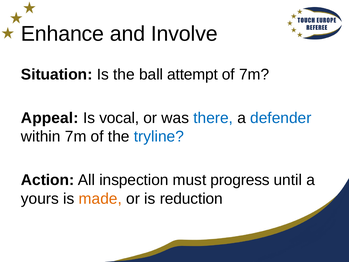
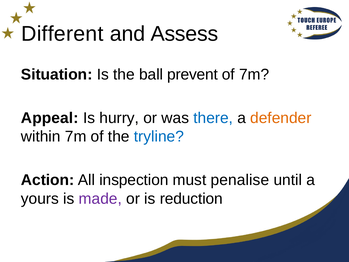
Enhance: Enhance -> Different (62, 34)
Involve: Involve -> Assess (184, 34)
attempt: attempt -> prevent (193, 74)
vocal: vocal -> hurry (119, 118)
defender colour: blue -> orange (281, 118)
progress: progress -> penalise (240, 180)
made colour: orange -> purple (100, 199)
